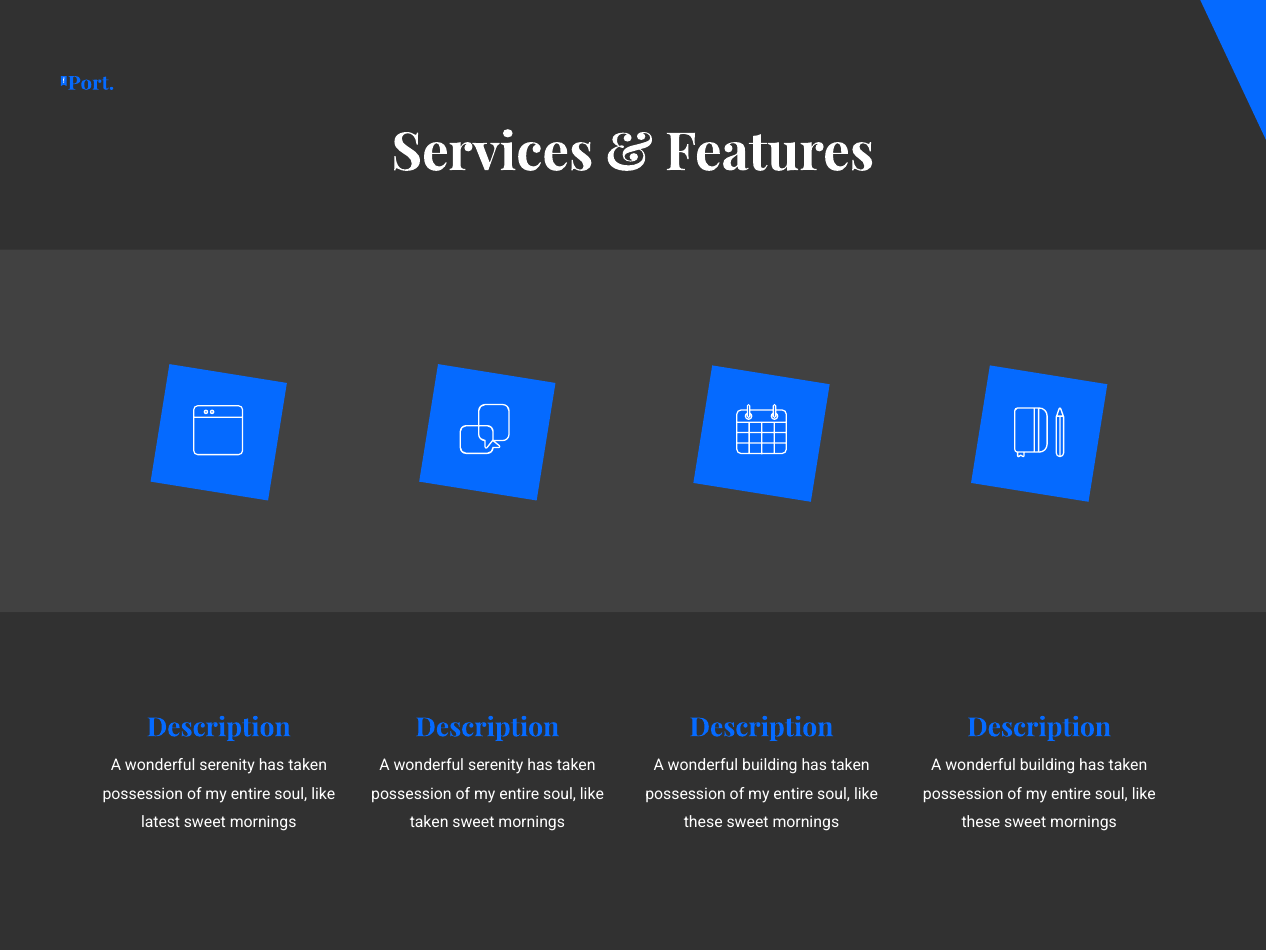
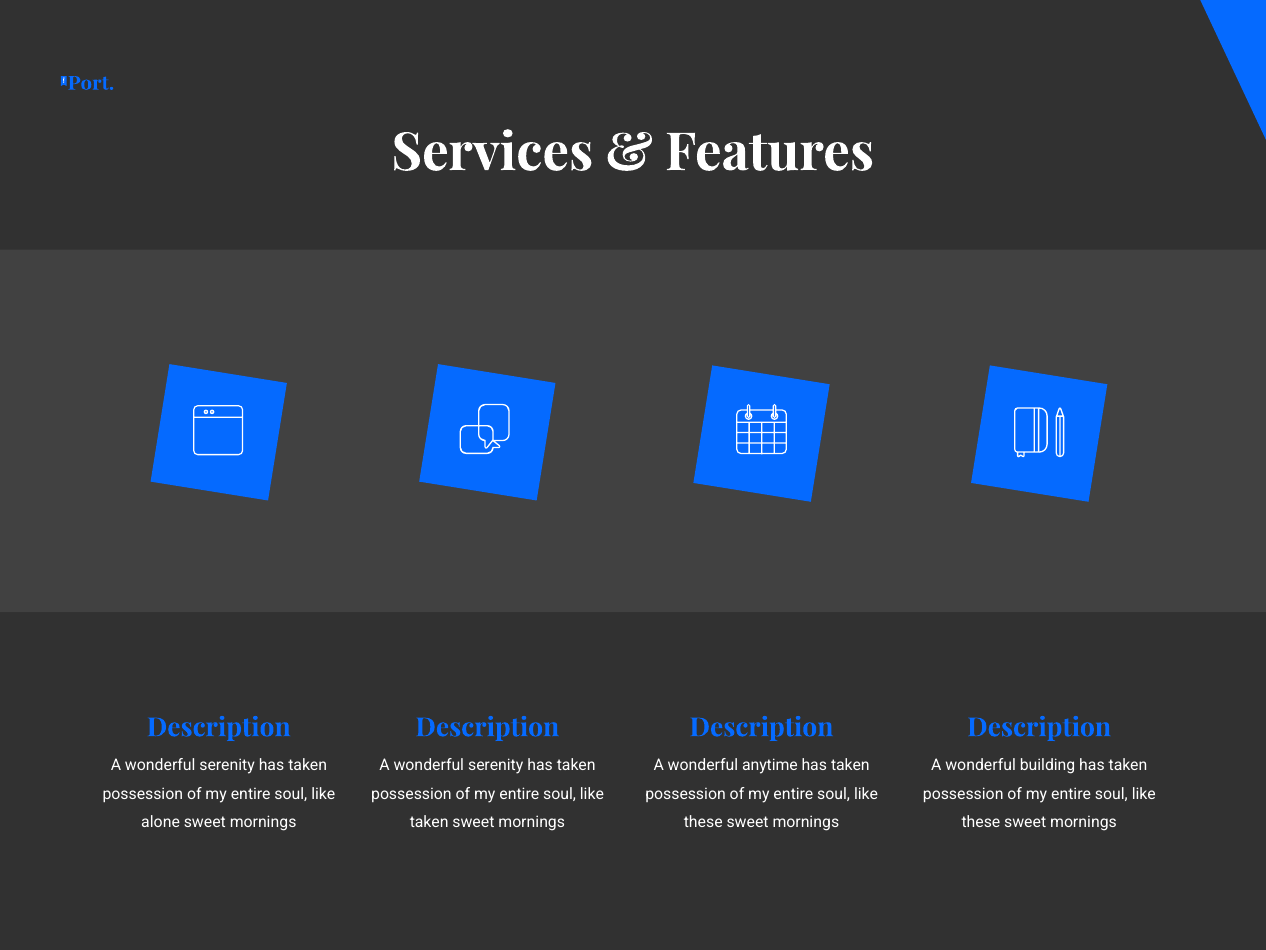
building: building -> anytime (770, 765)
latest: latest -> alone (161, 822)
